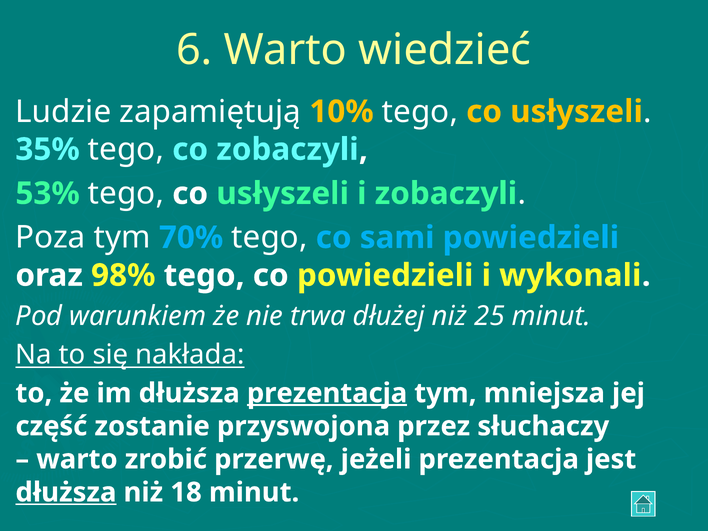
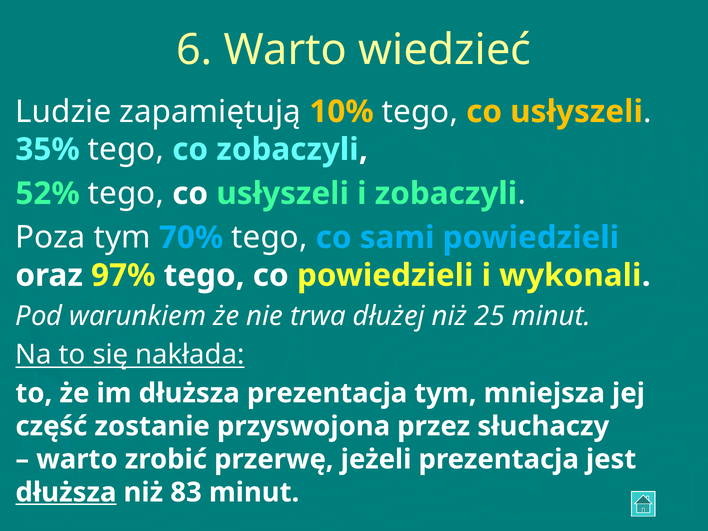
53%: 53% -> 52% (48, 194)
98%: 98% -> 97% (123, 275)
prezentacja underline: present -> none (327, 393)
18: 18 -> 83 (186, 492)
